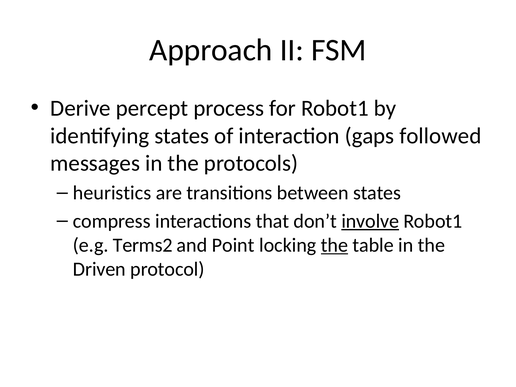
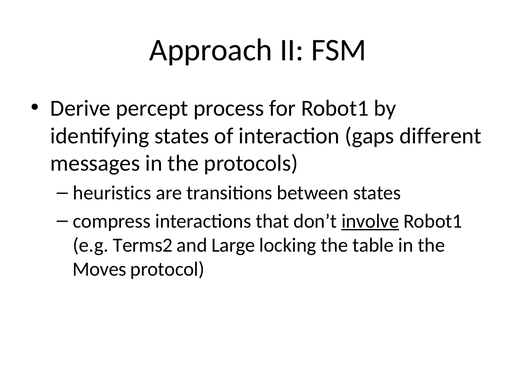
followed: followed -> different (440, 136)
Point: Point -> Large (233, 245)
the underline: present -> none (334, 245)
Driven: Driven -> Moves (99, 269)
